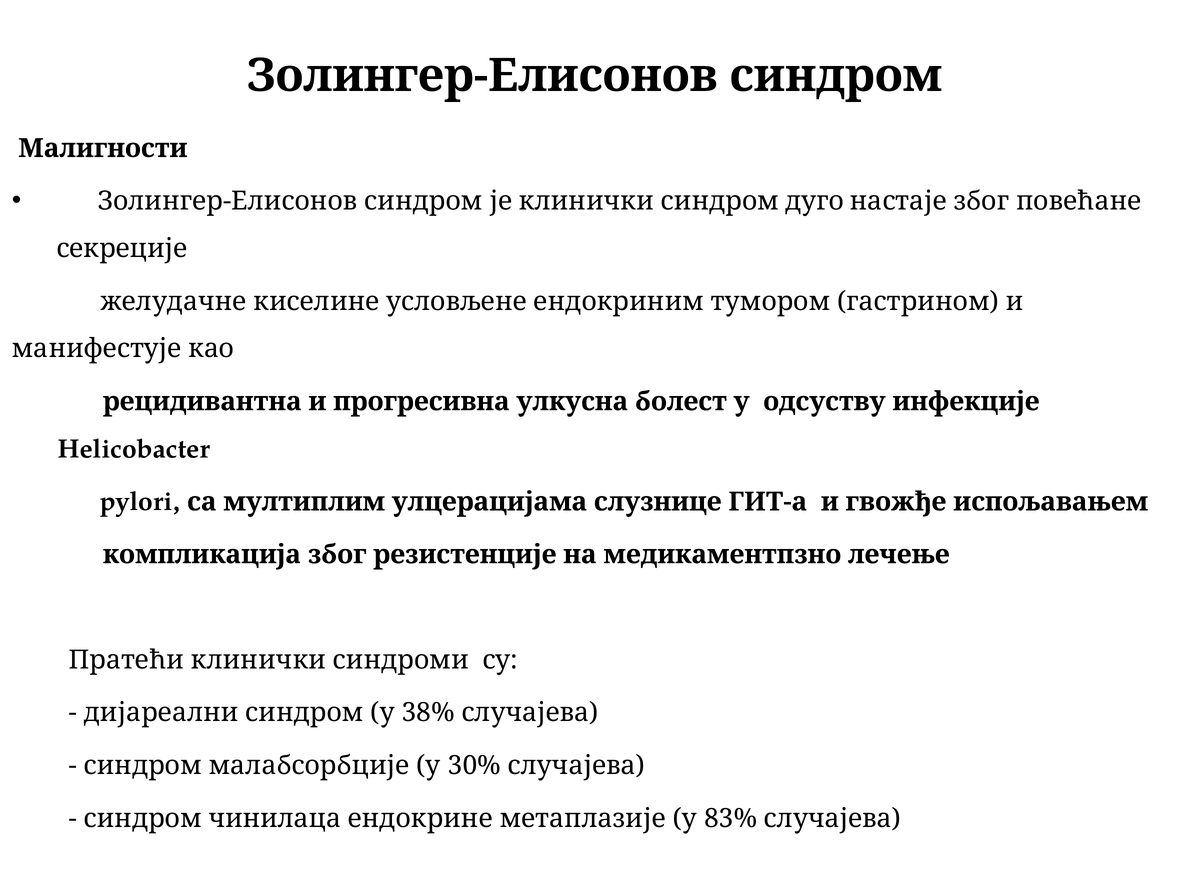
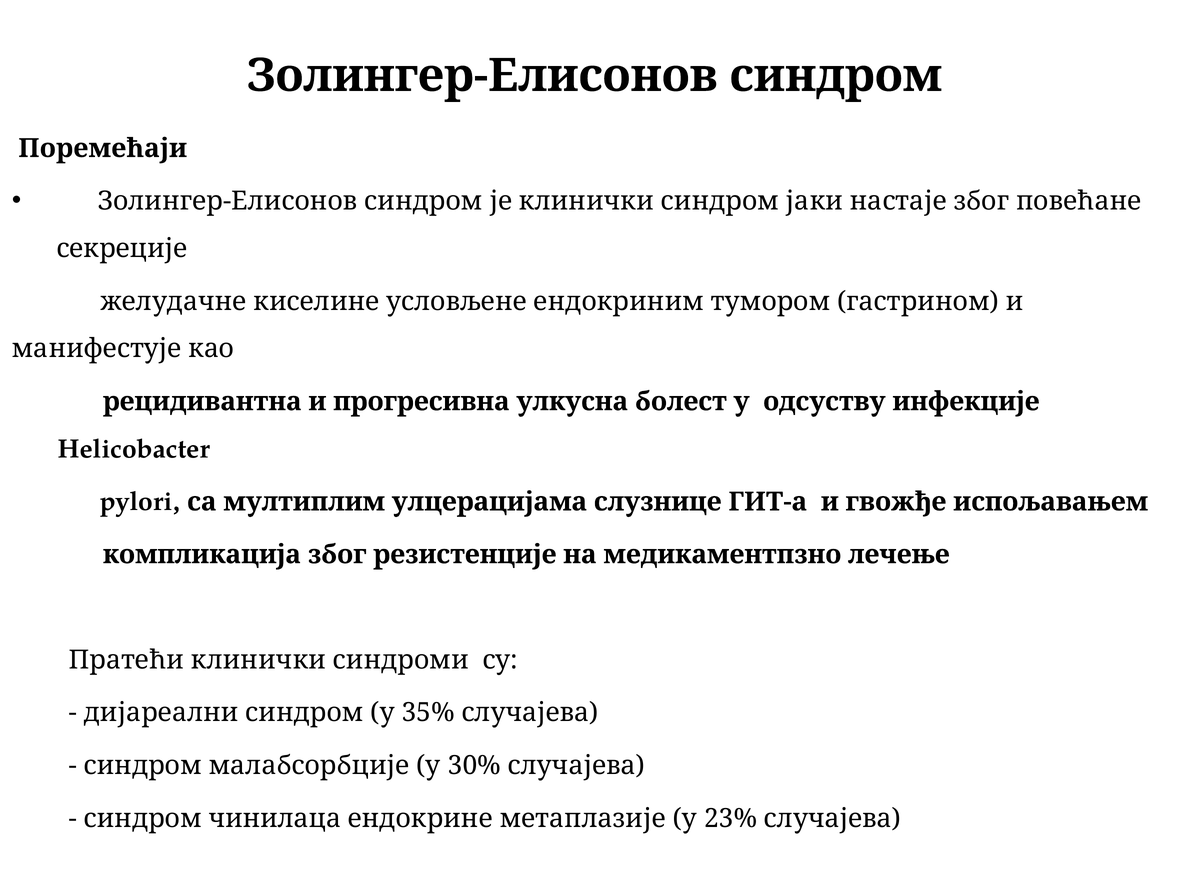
Малигности: Малигности -> Поремећаји (103, 148)
дуго: дуго -> јаки (814, 201)
38%: 38% -> 35% (428, 713)
83%: 83% -> 23% (731, 819)
